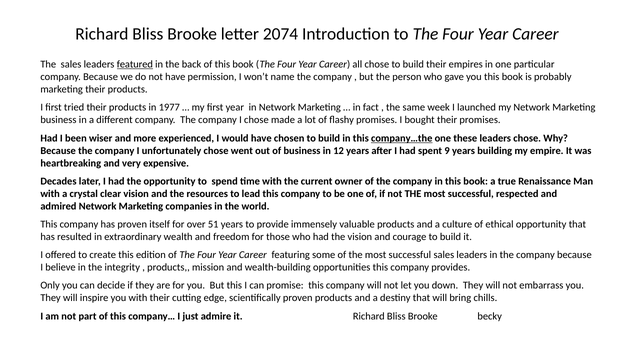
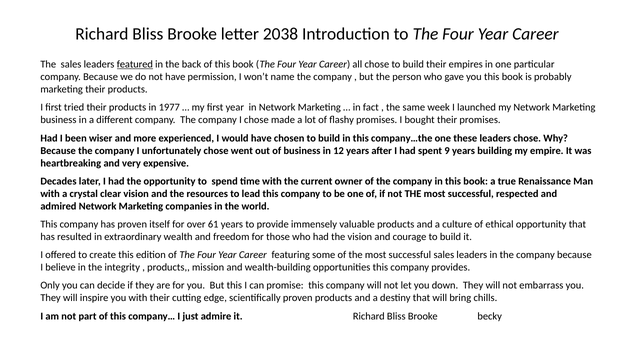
2074: 2074 -> 2038 (281, 34)
company…the underline: present -> none (402, 138)
51: 51 -> 61 (213, 224)
